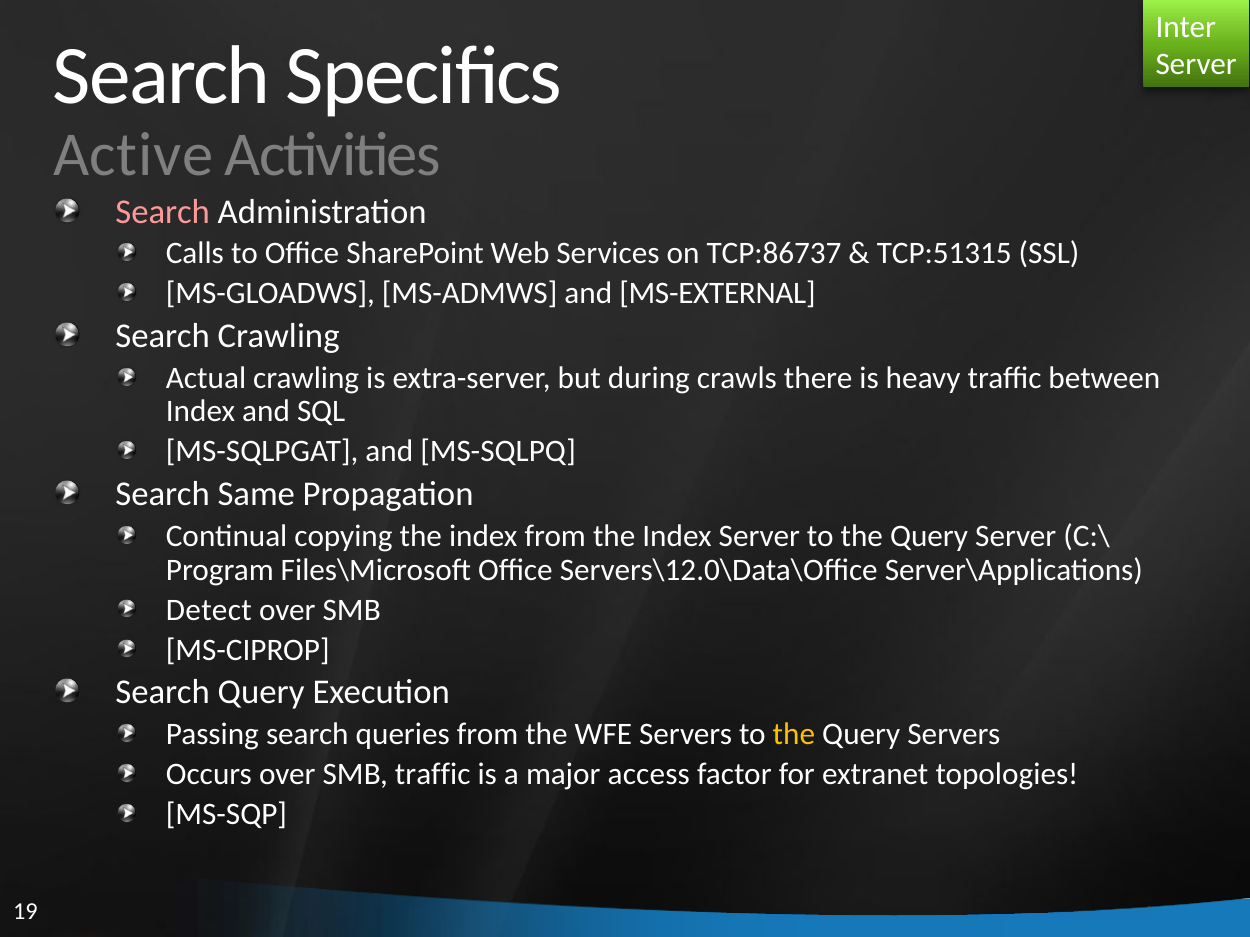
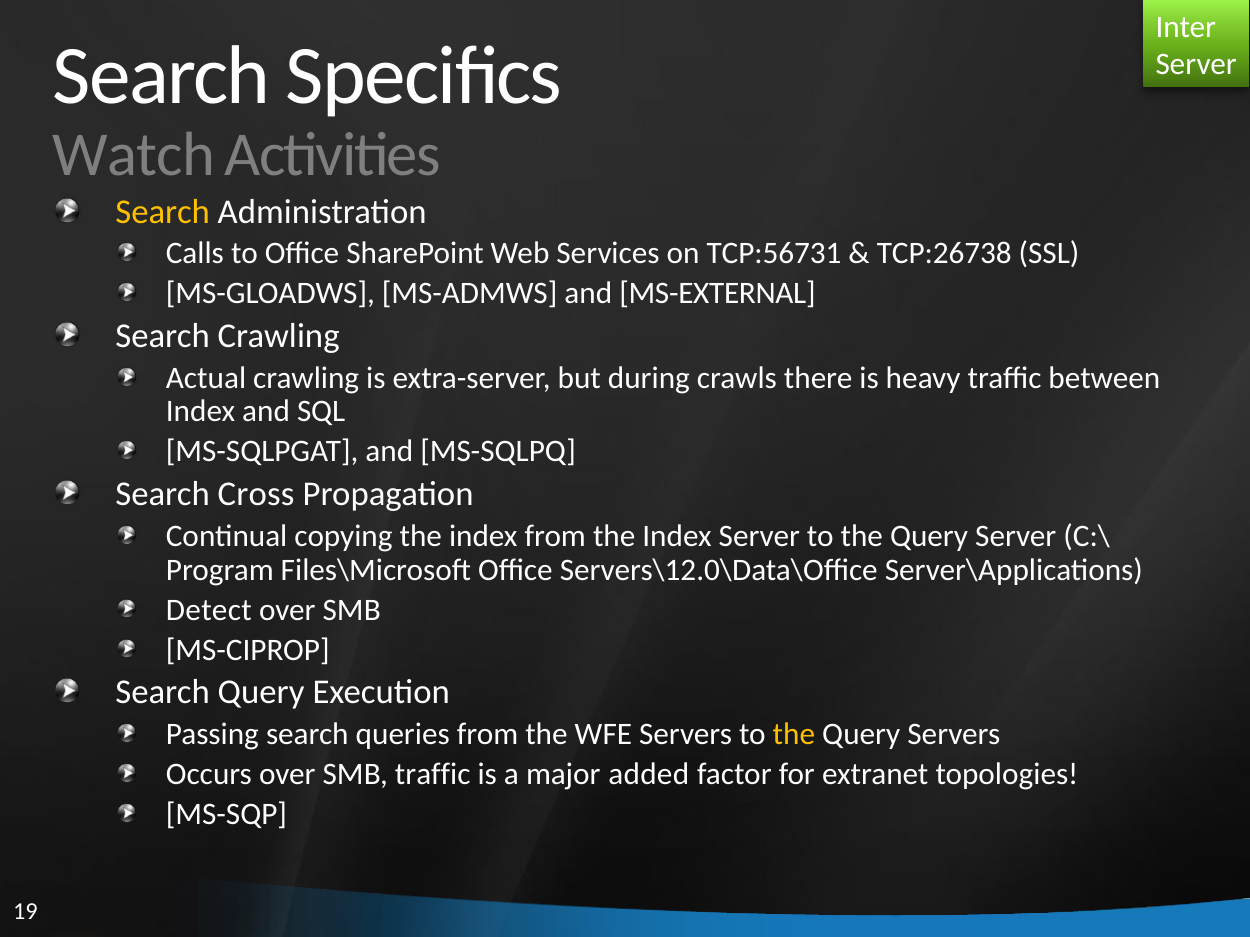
Active: Active -> Watch (134, 155)
Search colour: pink -> yellow (163, 212)
TCP:86737: TCP:86737 -> TCP:56731 (774, 254)
TCP:51315: TCP:51315 -> TCP:26738 (944, 254)
Same: Same -> Cross (256, 494)
access: access -> added (649, 775)
